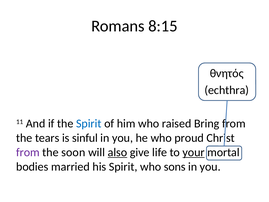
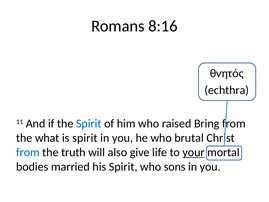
8:15: 8:15 -> 8:16 (163, 26)
tears: tears -> what (47, 138)
is sinful: sinful -> spirit (85, 138)
proud: proud -> brutal (189, 138)
from colour: purple -> blue (28, 152)
soon: soon -> truth (73, 152)
also underline: present -> none (117, 152)
